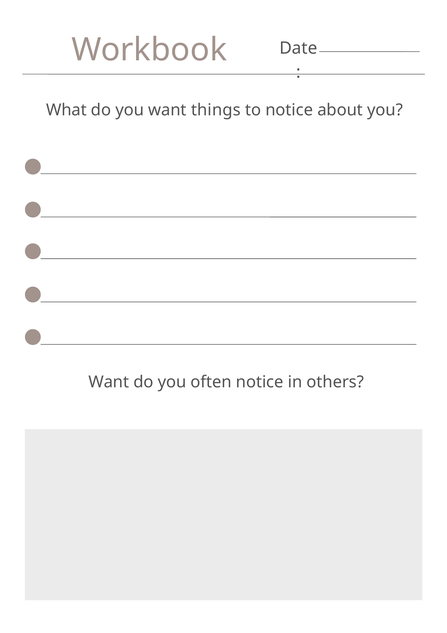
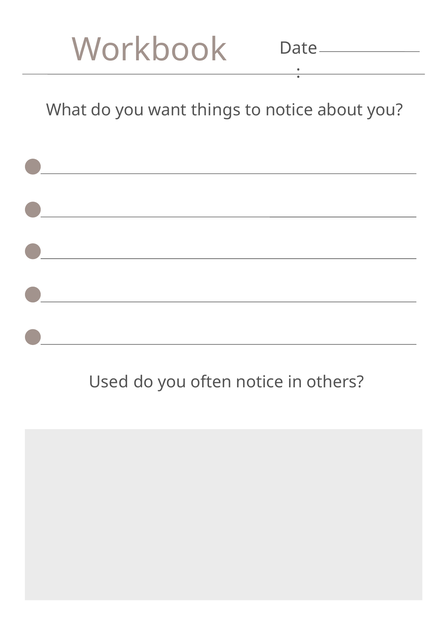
Want: Want -> Used (109, 382)
